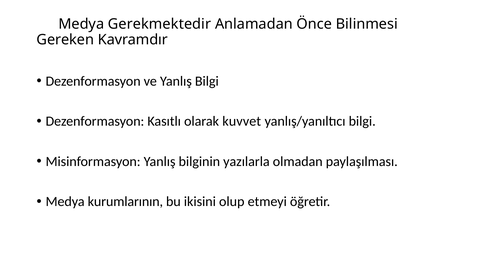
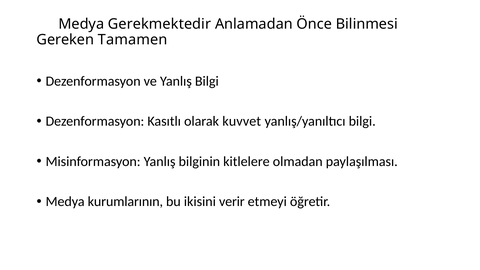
Kavramdır: Kavramdır -> Tamamen (133, 40)
yazılarla: yazılarla -> kitlelere (246, 162)
olup: olup -> verir (232, 202)
